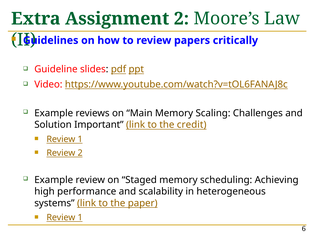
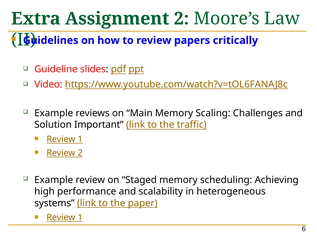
credit: credit -> traffic (192, 125)
